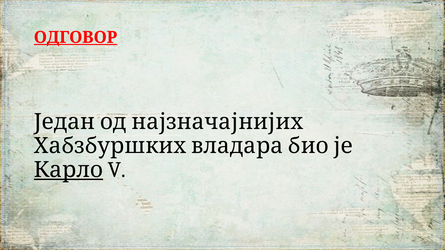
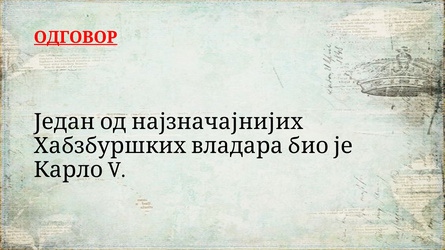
Карло underline: present -> none (68, 170)
